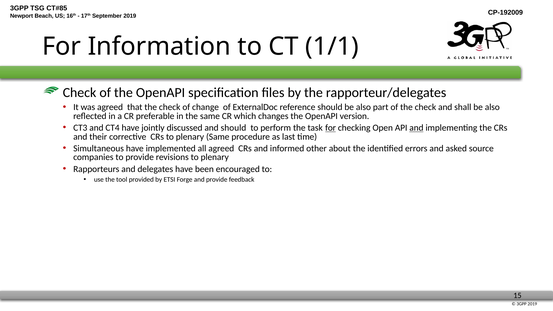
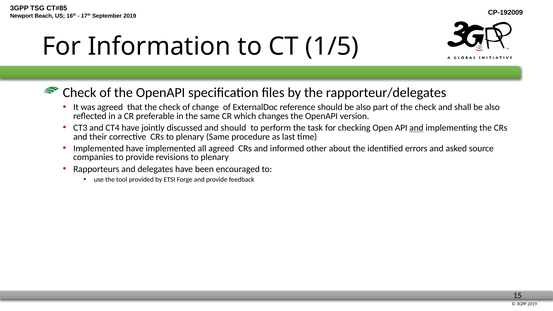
1/1: 1/1 -> 1/5 (332, 46)
for underline: present -> none (331, 128)
Simultaneous: Simultaneous -> Implemented (99, 148)
